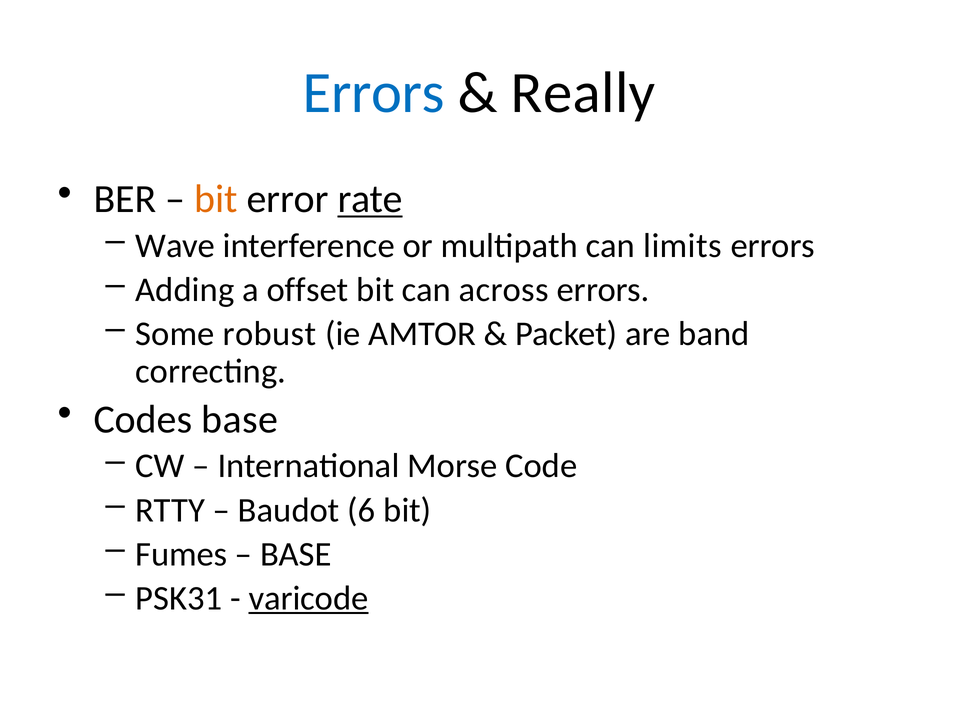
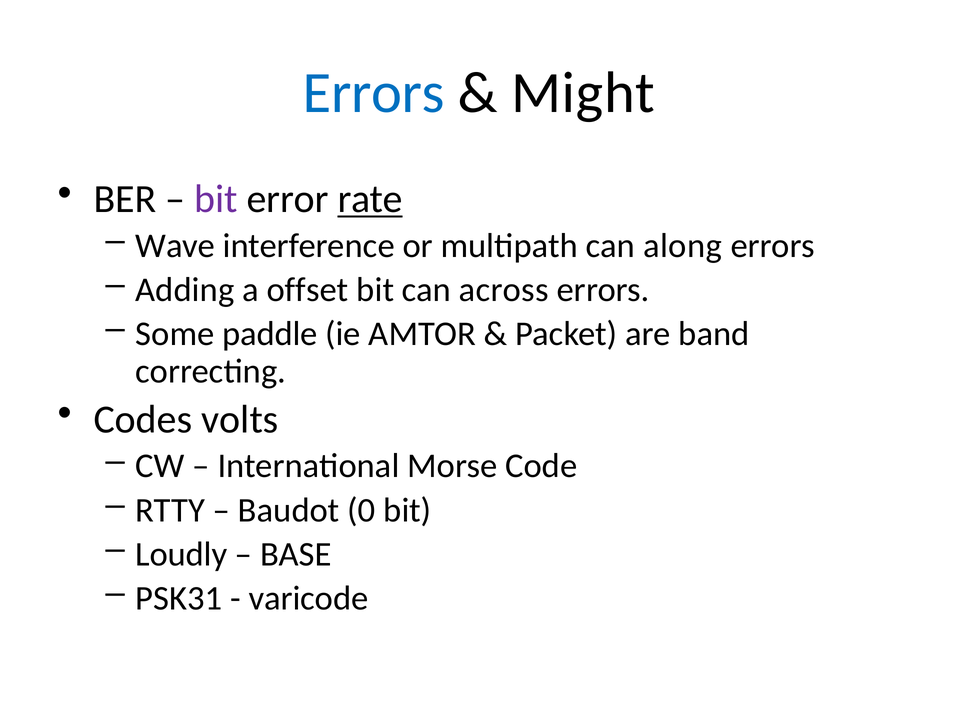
Really: Really -> Might (583, 93)
bit colour: orange -> purple (216, 199)
limits: limits -> along (683, 246)
robust: robust -> paddle (270, 334)
Codes base: base -> volts (240, 420)
6: 6 -> 0 (361, 510)
Fumes: Fumes -> Loudly (181, 554)
varicode underline: present -> none (309, 598)
